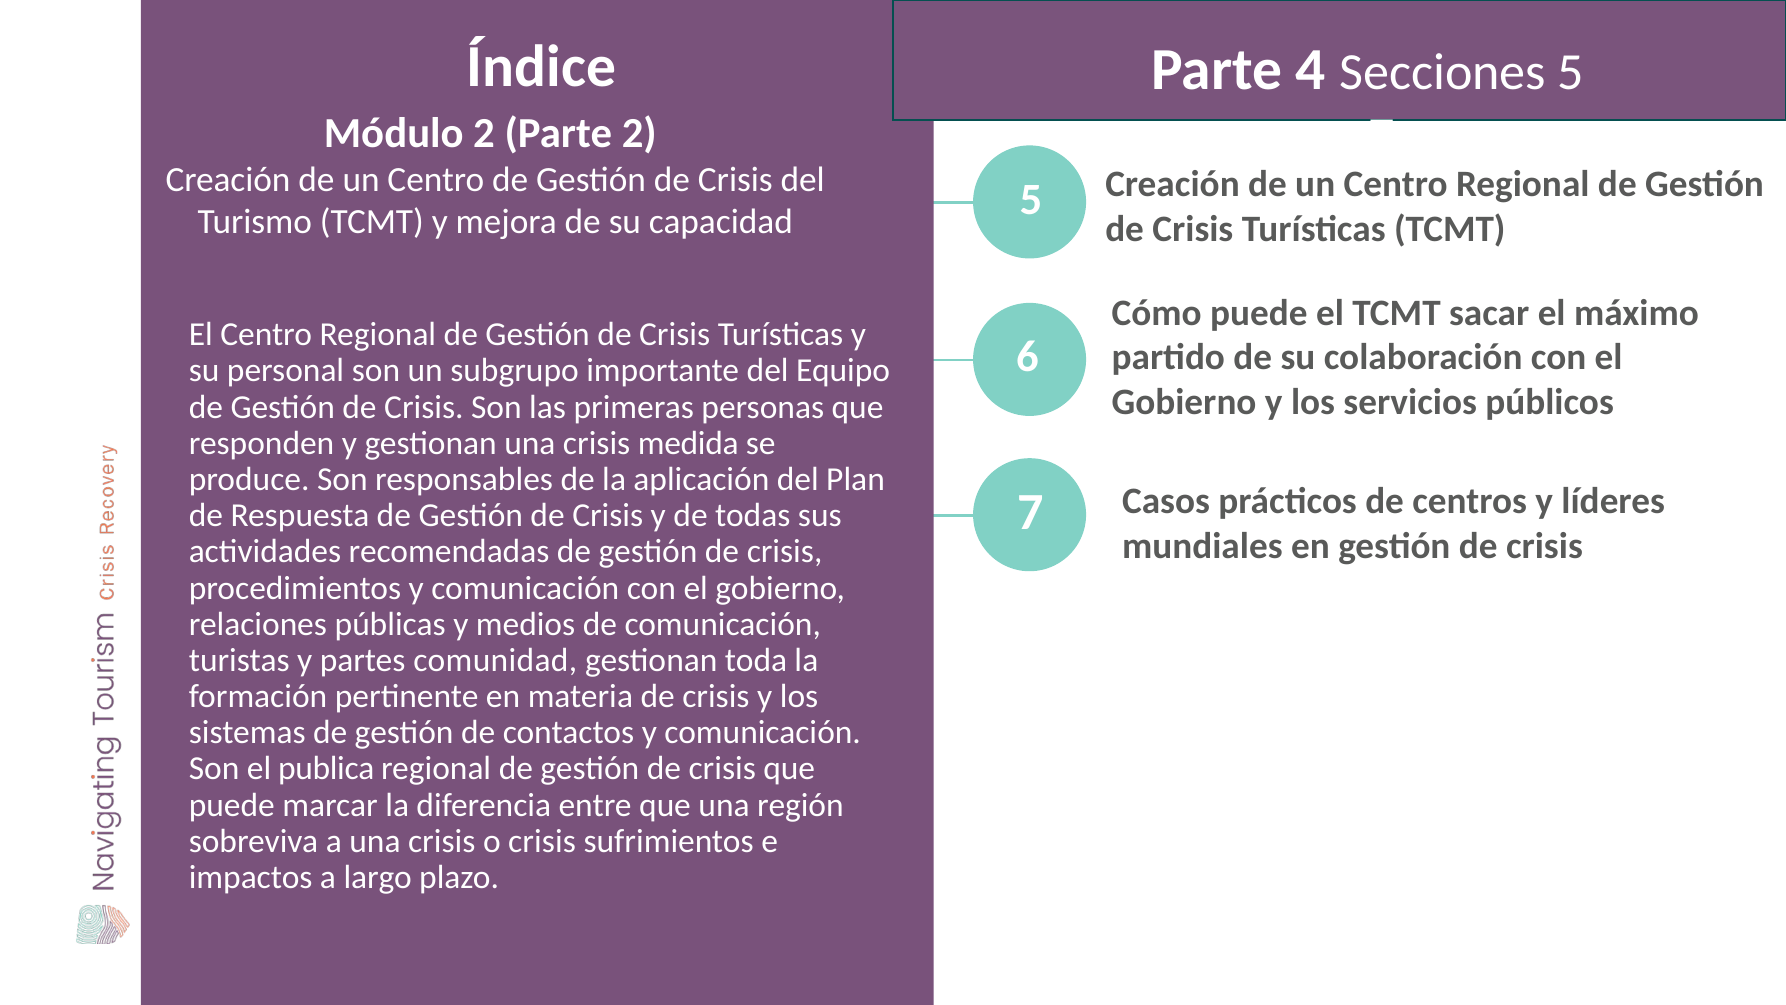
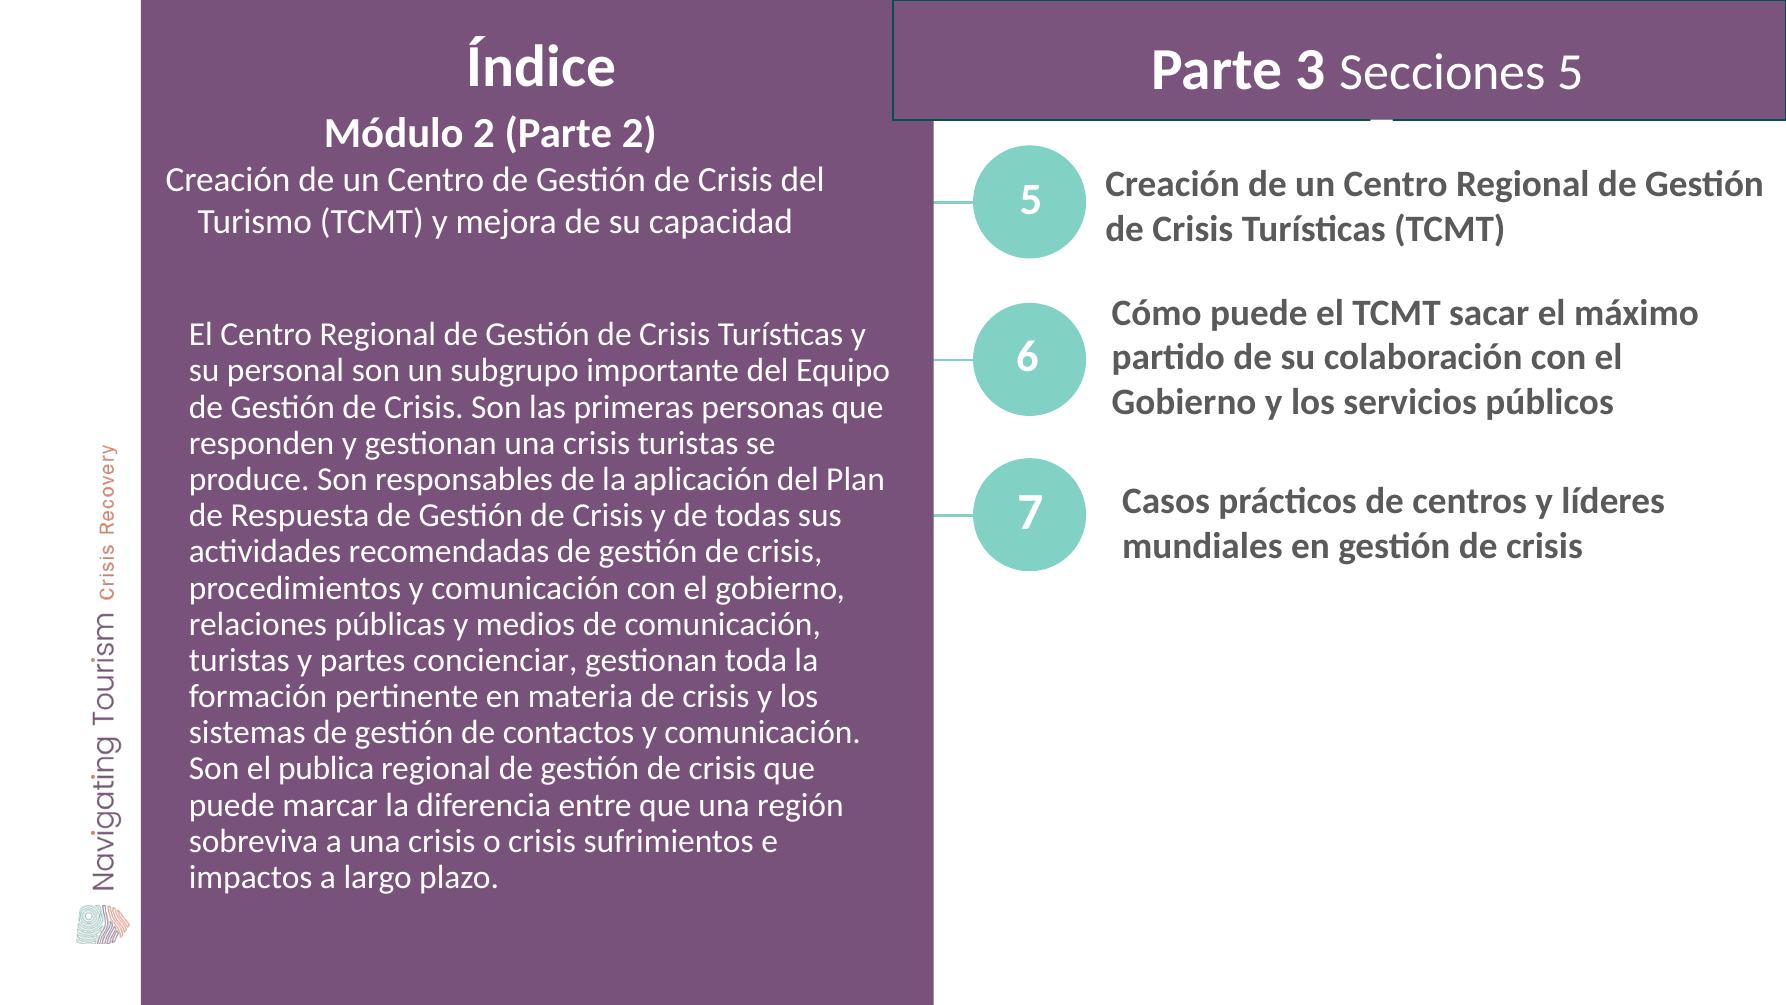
4: 4 -> 3 (1311, 69)
crisis medida: medida -> turistas (688, 443)
comunidad: comunidad -> concienciar (495, 660)
